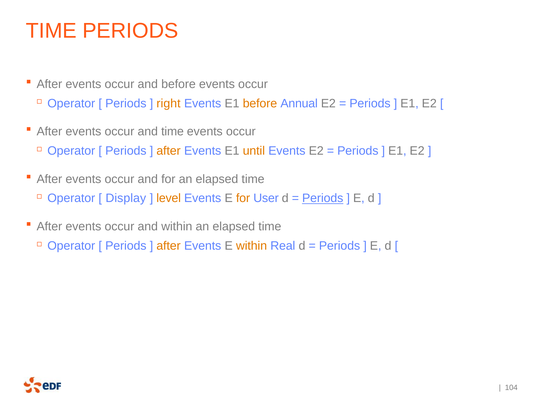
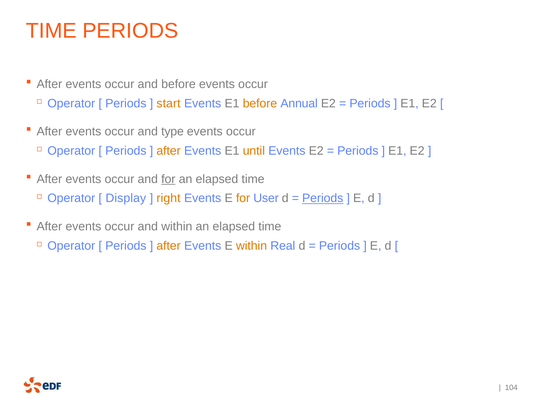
right: right -> start (169, 103)
and time: time -> type (172, 132)
for underline: none -> present (168, 179)
level: level -> right (169, 198)
